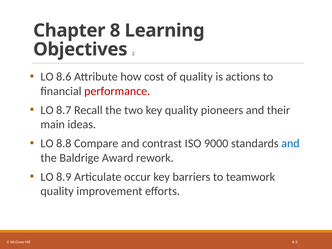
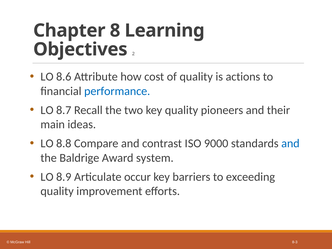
performance colour: red -> blue (117, 91)
rework: rework -> system (155, 158)
teamwork: teamwork -> exceeding (250, 177)
